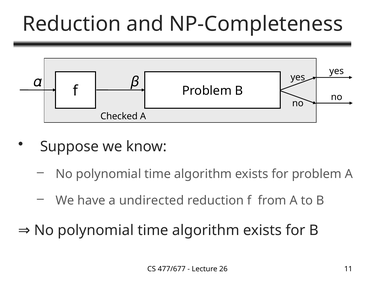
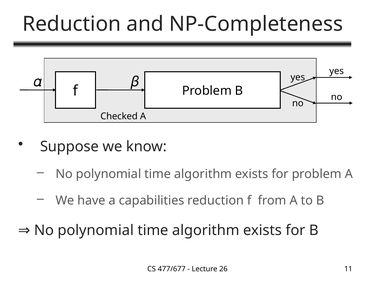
undirected: undirected -> capabilities (152, 201)
